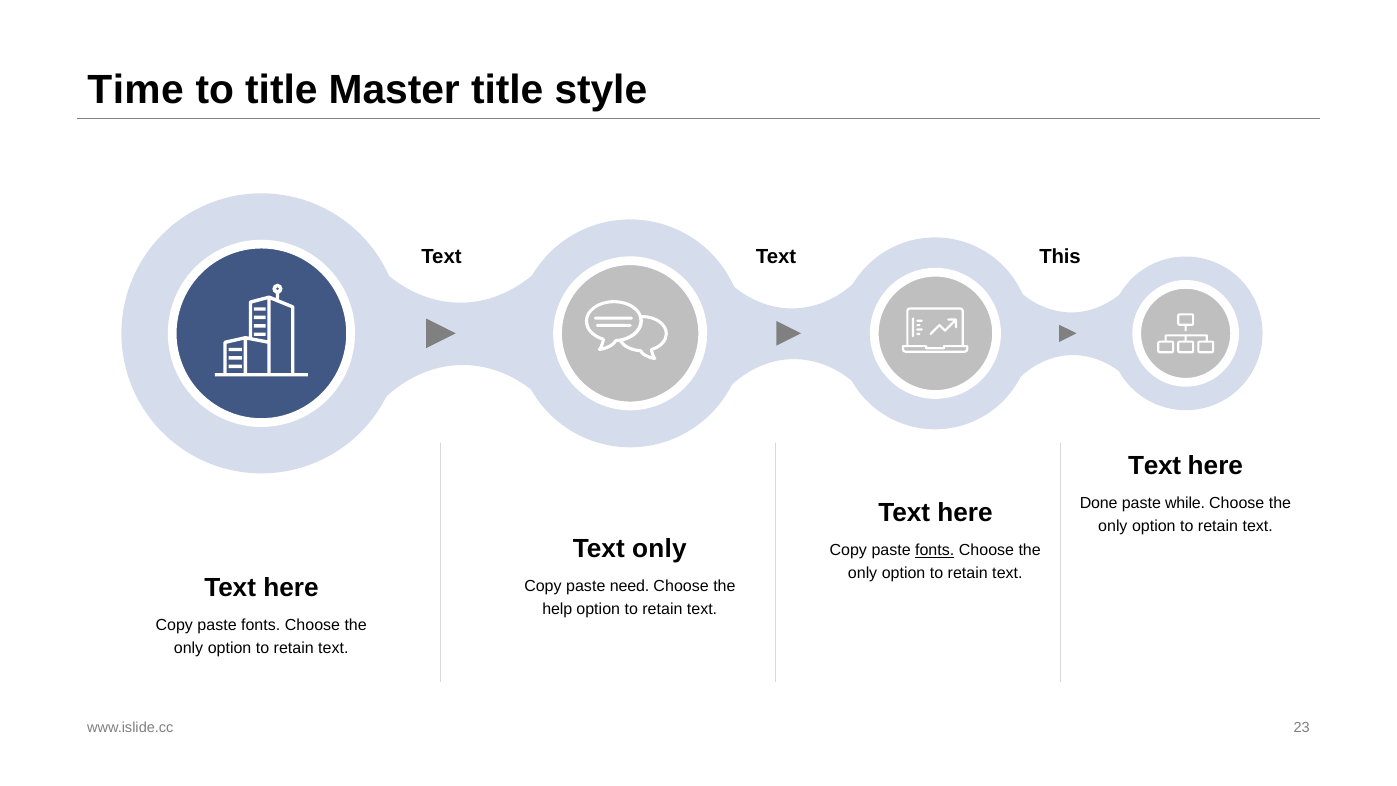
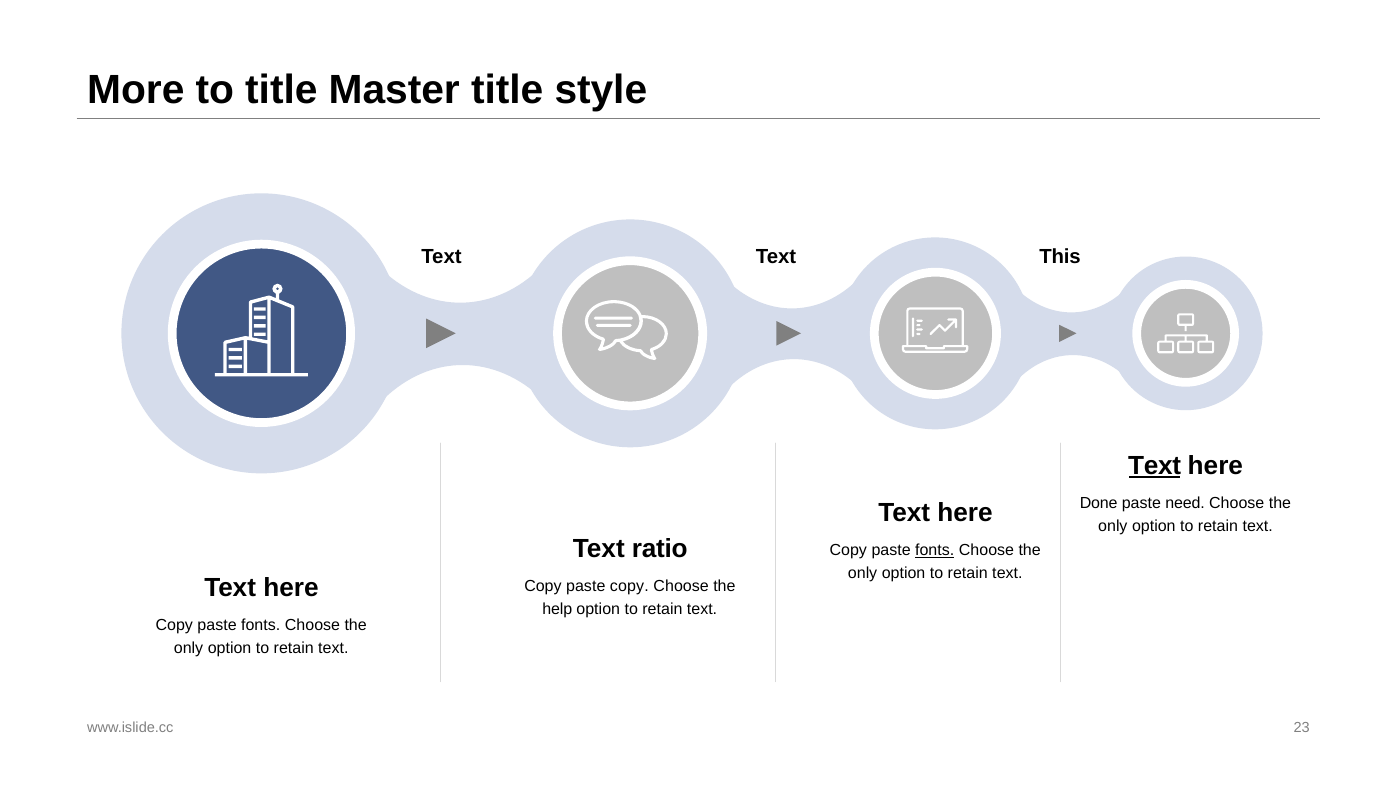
Time: Time -> More (136, 90)
Text underline: none -> present (1155, 466)
while: while -> need (1185, 503)
Text only: only -> ratio (660, 549)
paste need: need -> copy (629, 586)
